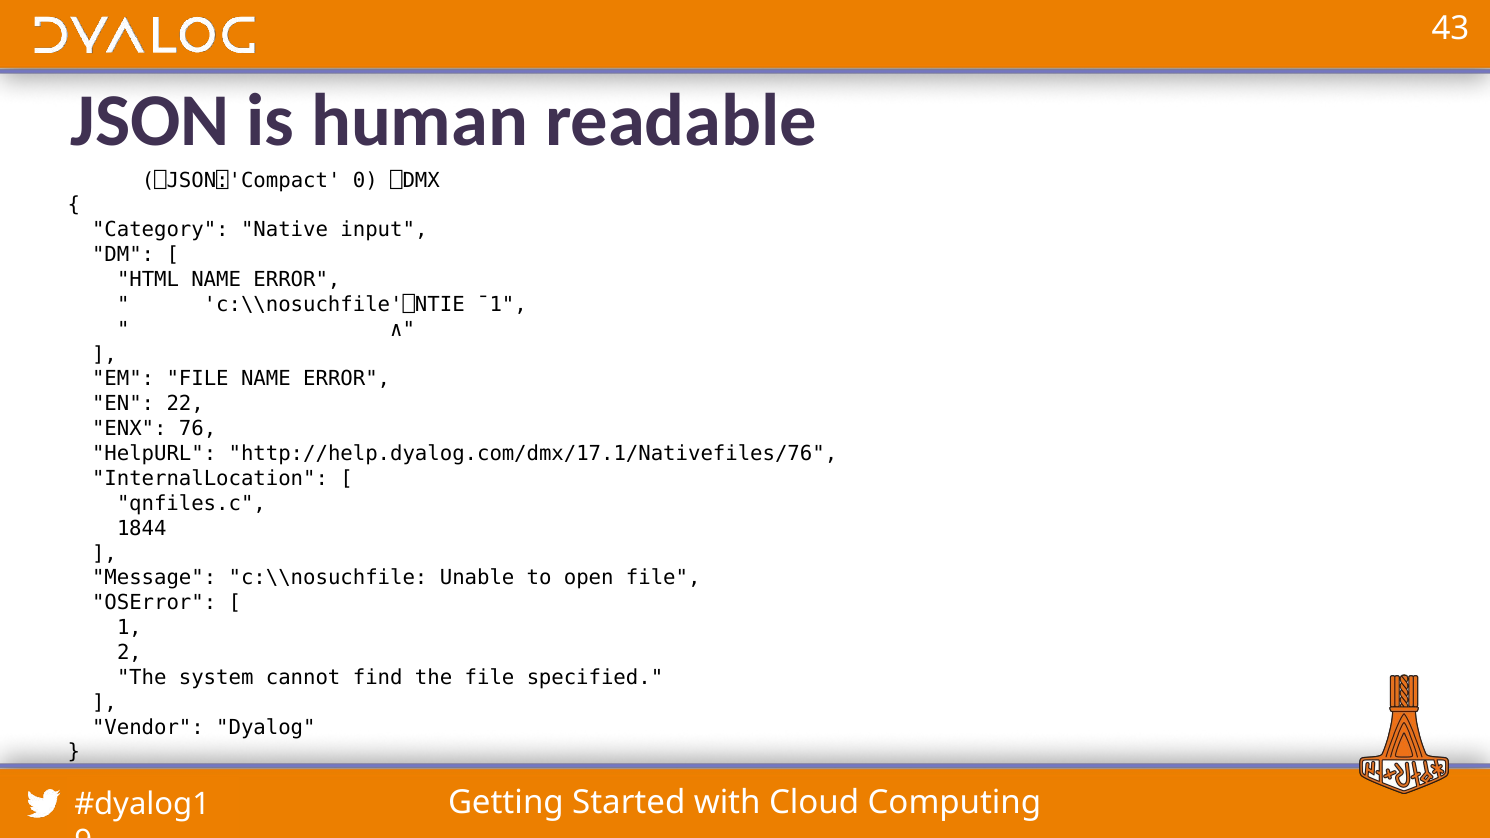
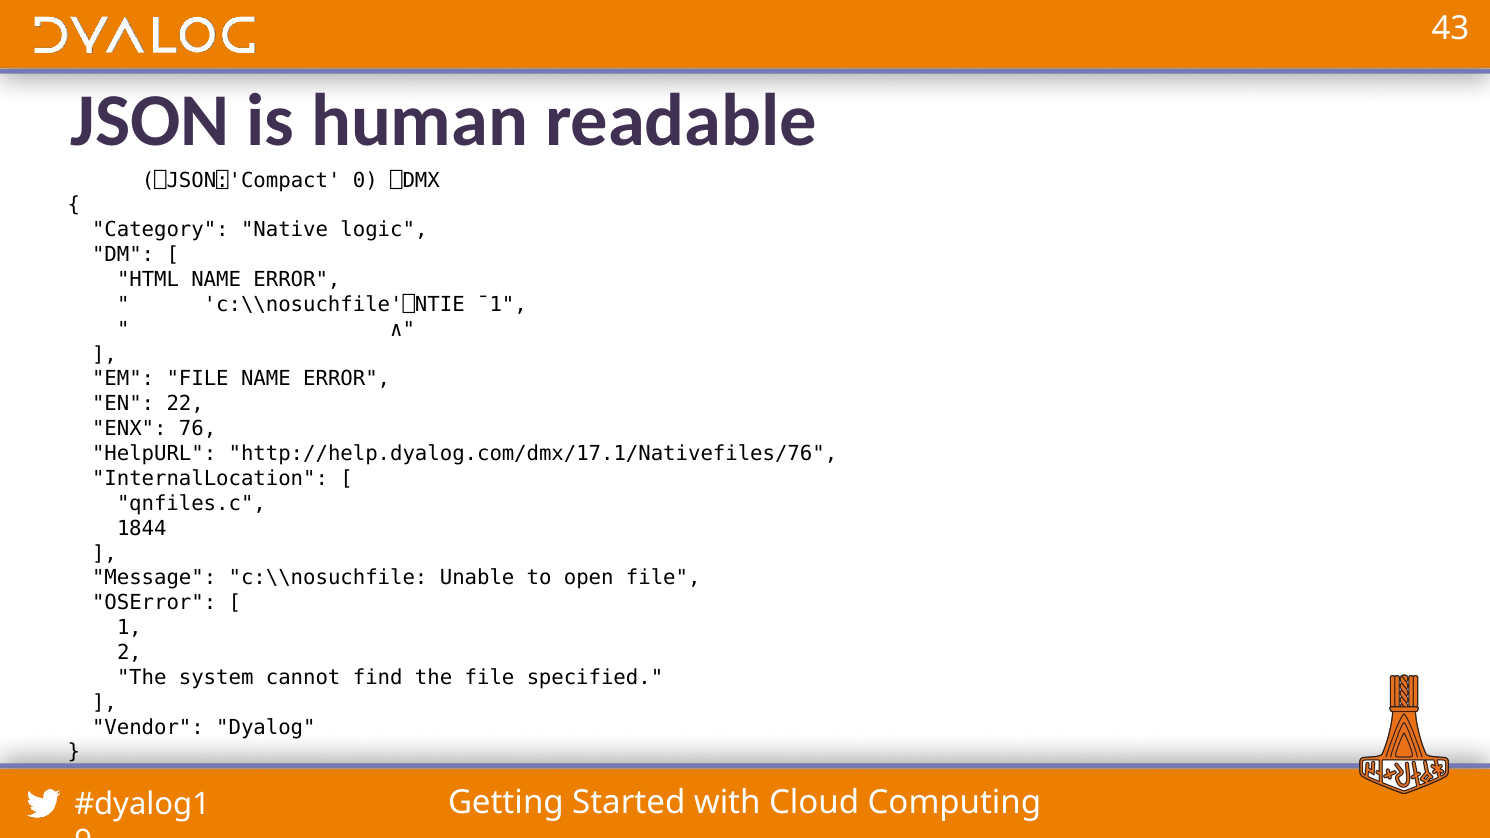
input: input -> logic (384, 230)
